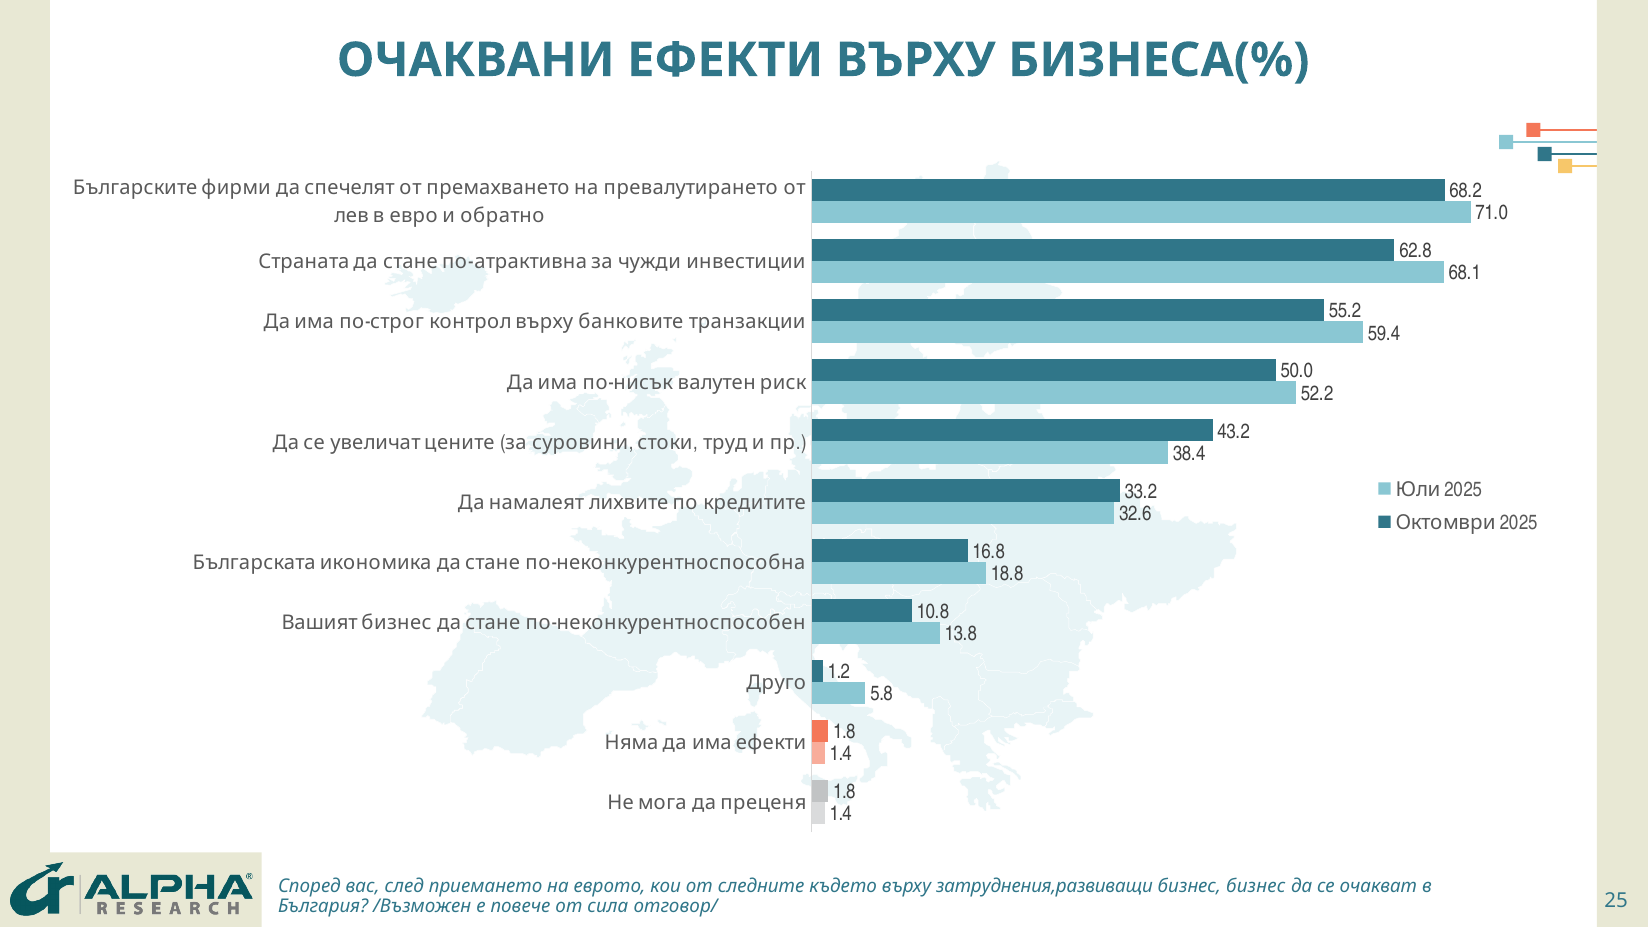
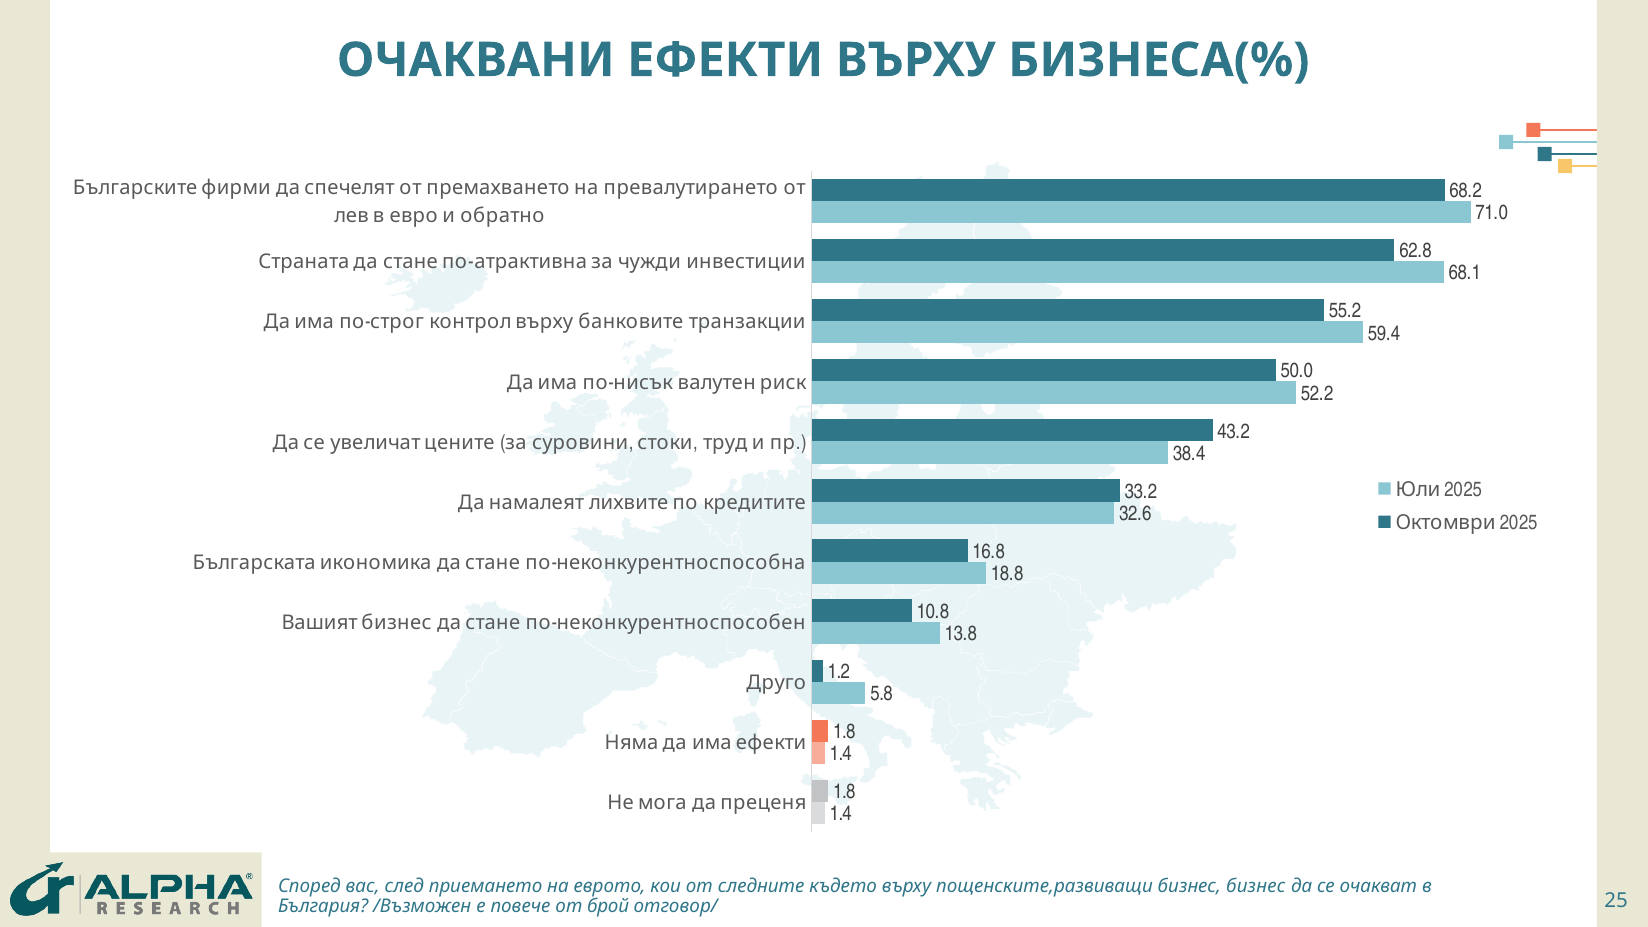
затруднения,развиващи: затруднения,развиващи -> пощенските,развиващи (1044, 886)
сила: сила -> брой (608, 906)
